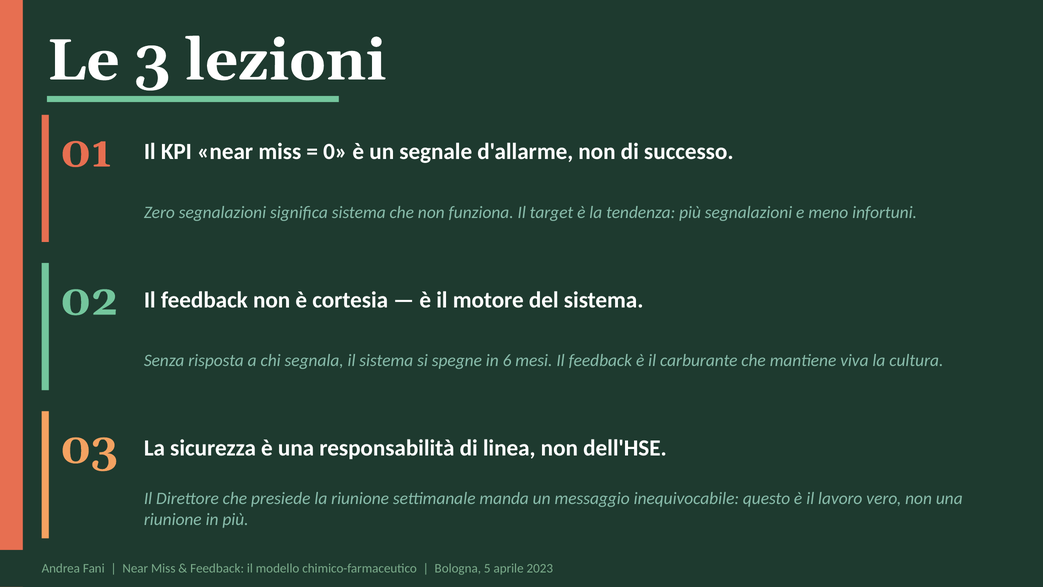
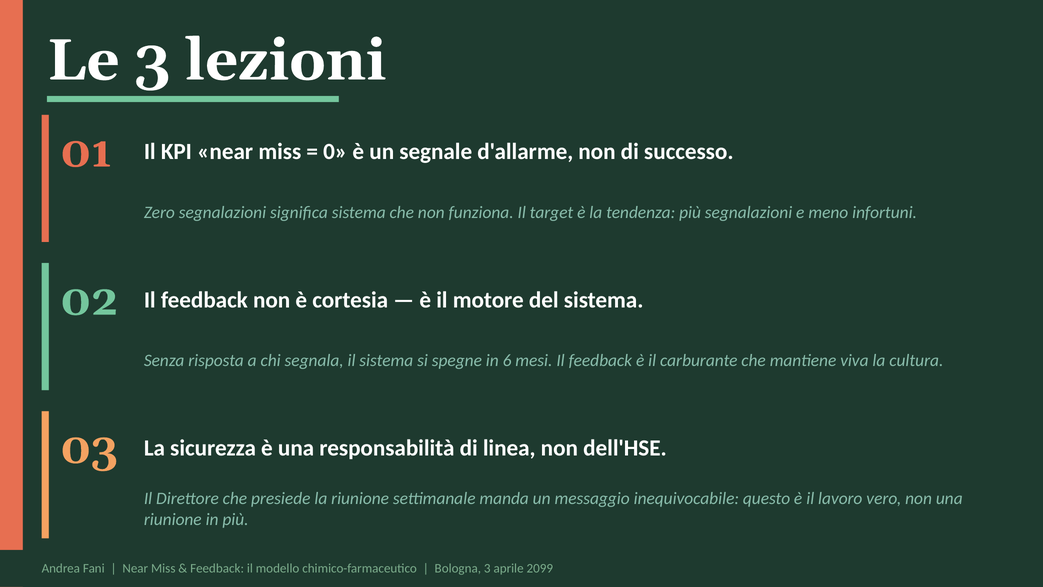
Bologna 5: 5 -> 3 (487, 568)
2023: 2023 -> 2099 (540, 568)
